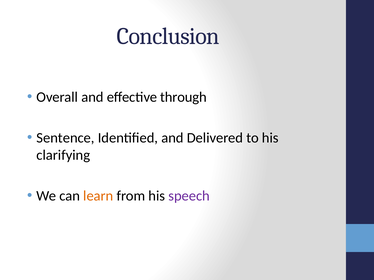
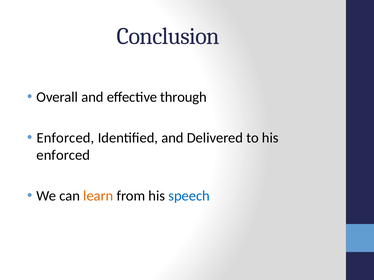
Sentence: Sentence -> Enforced (65, 138)
clarifying: clarifying -> enforced (63, 155)
speech colour: purple -> blue (189, 196)
